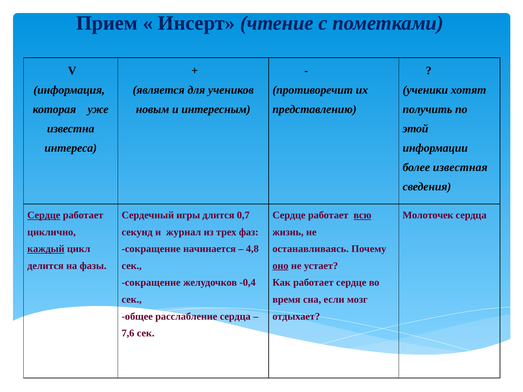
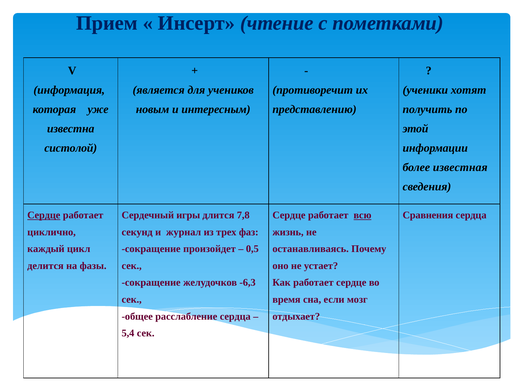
интереса: интереса -> систолой (71, 148)
0,7: 0,7 -> 7,8 (243, 215)
Молоточек: Молоточек -> Сравнения (428, 215)
каждый underline: present -> none (46, 249)
начинается: начинается -> произойдет (209, 249)
4,8: 4,8 -> 0,5 (252, 249)
оно underline: present -> none (280, 266)
-0,4: -0,4 -> -6,3 (248, 283)
7,6: 7,6 -> 5,4 (128, 333)
